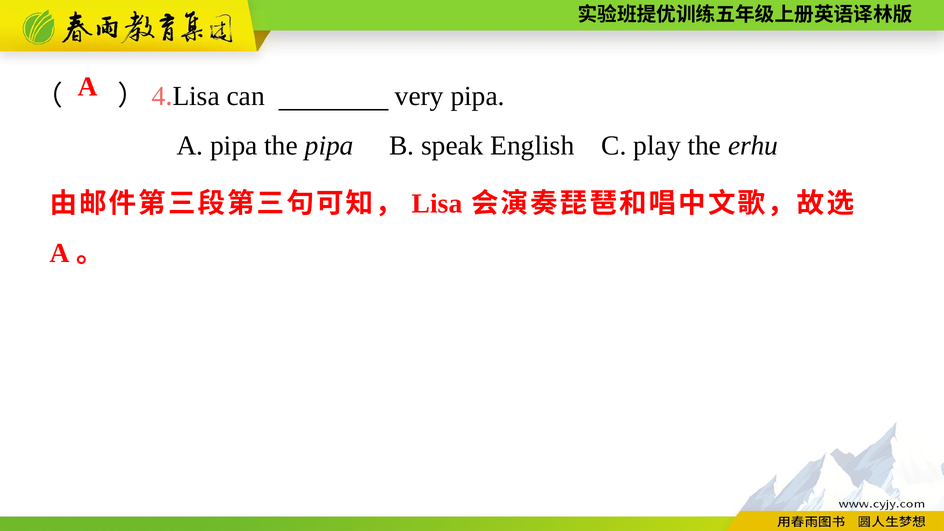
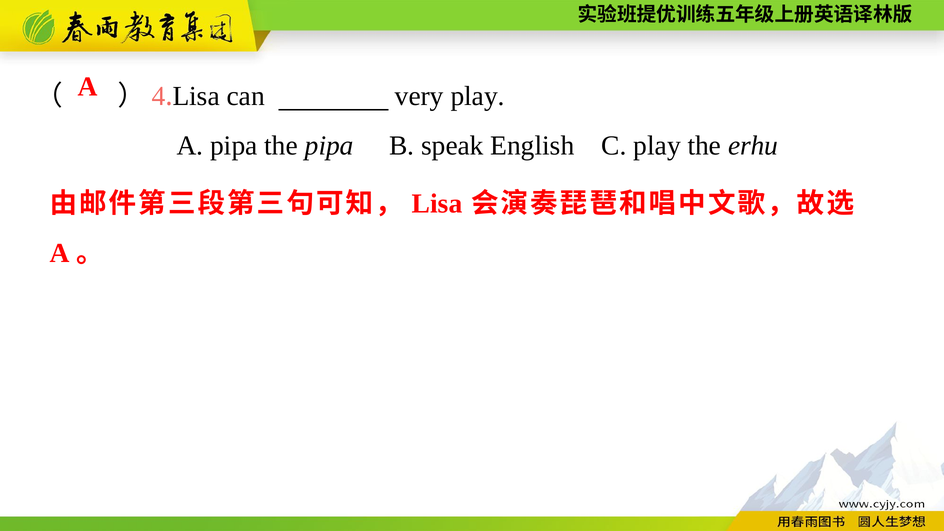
very pipa: pipa -> play (478, 96)
